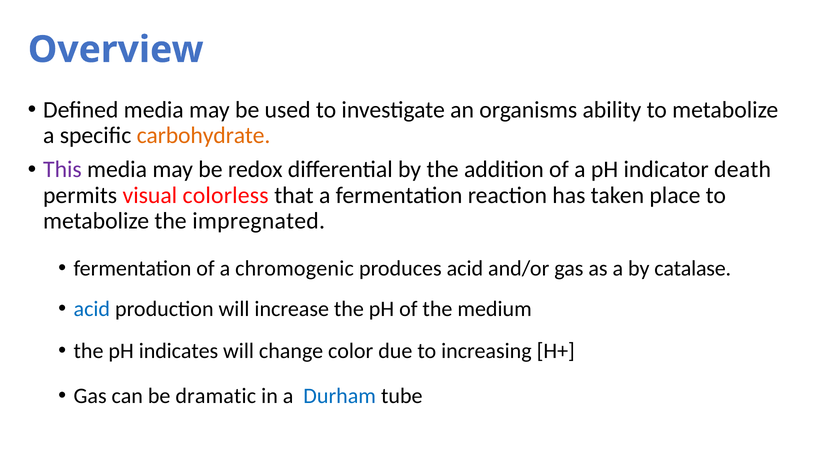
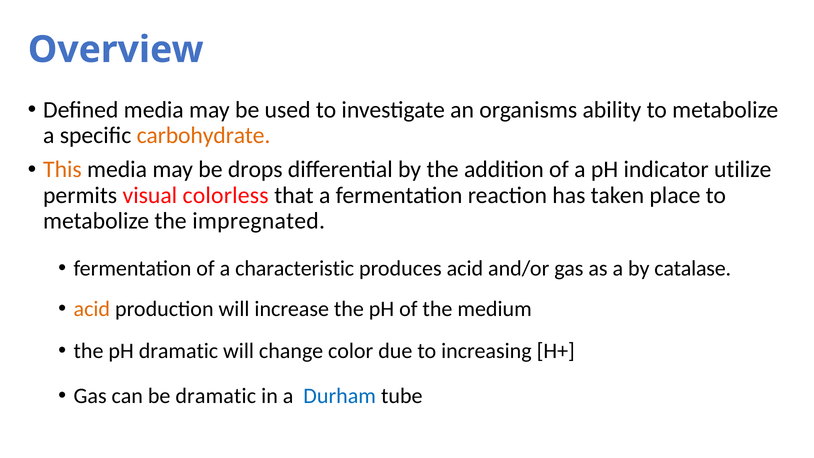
This colour: purple -> orange (62, 170)
redox: redox -> drops (255, 170)
death: death -> utilize (743, 170)
chromogenic: chromogenic -> characteristic (295, 268)
acid colour: blue -> orange (92, 309)
pH indicates: indicates -> dramatic (178, 351)
